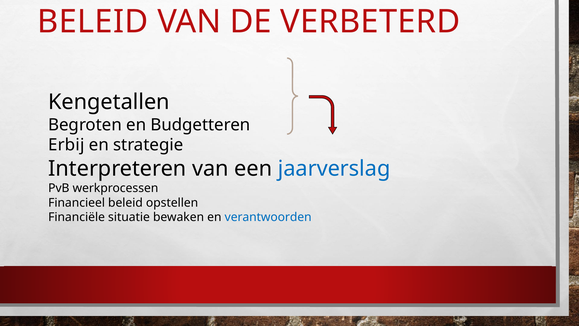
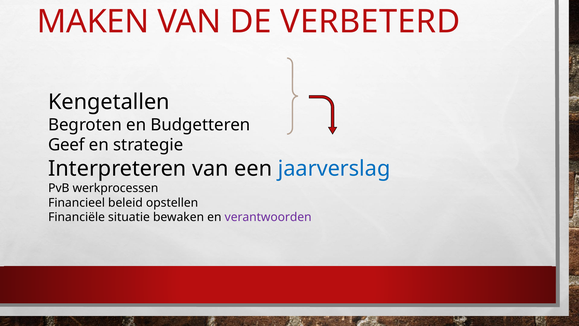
BELEID: BELEID -> MAKEN (93, 22)
Erbij: Erbij -> Geef (66, 145)
verantwoorden colour: blue -> purple (268, 217)
